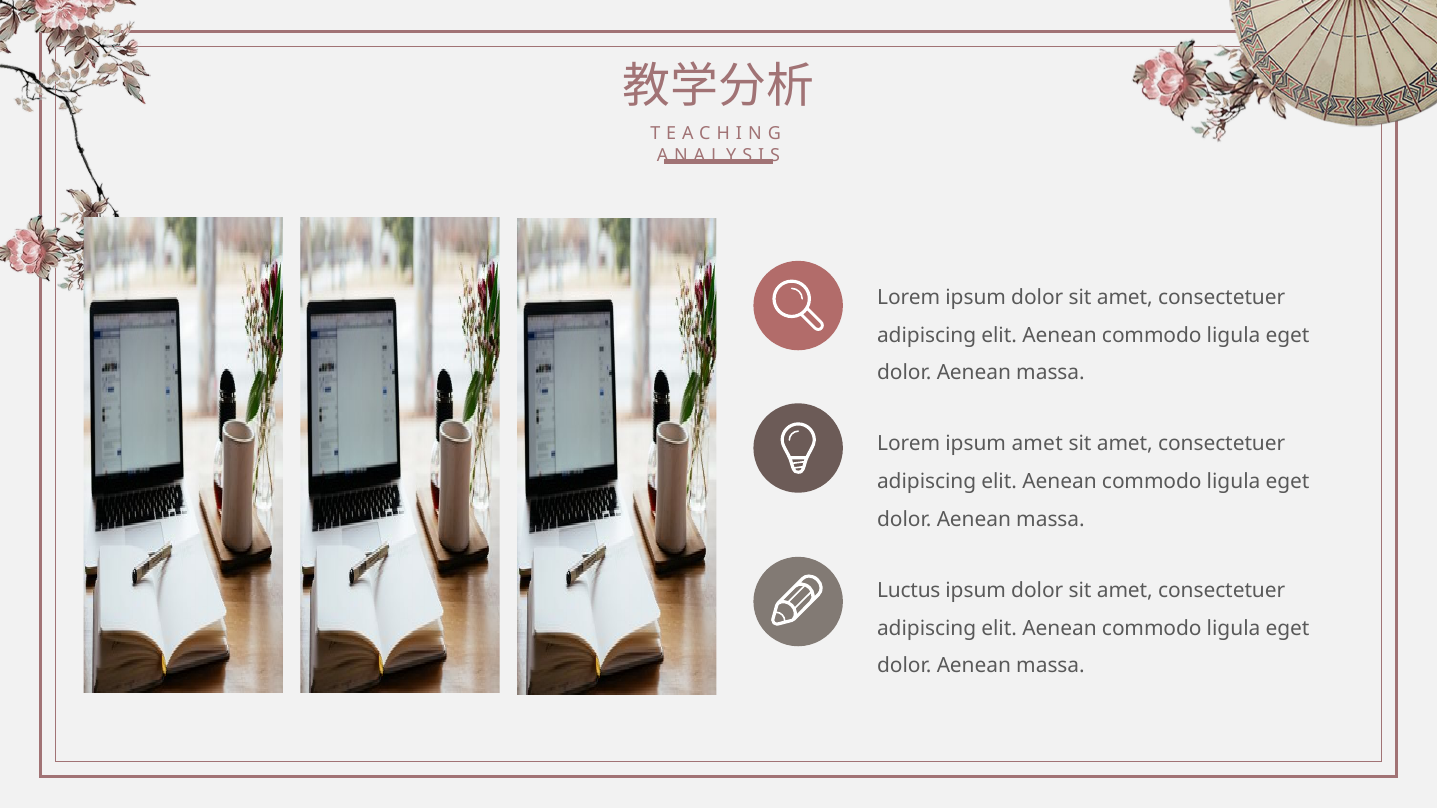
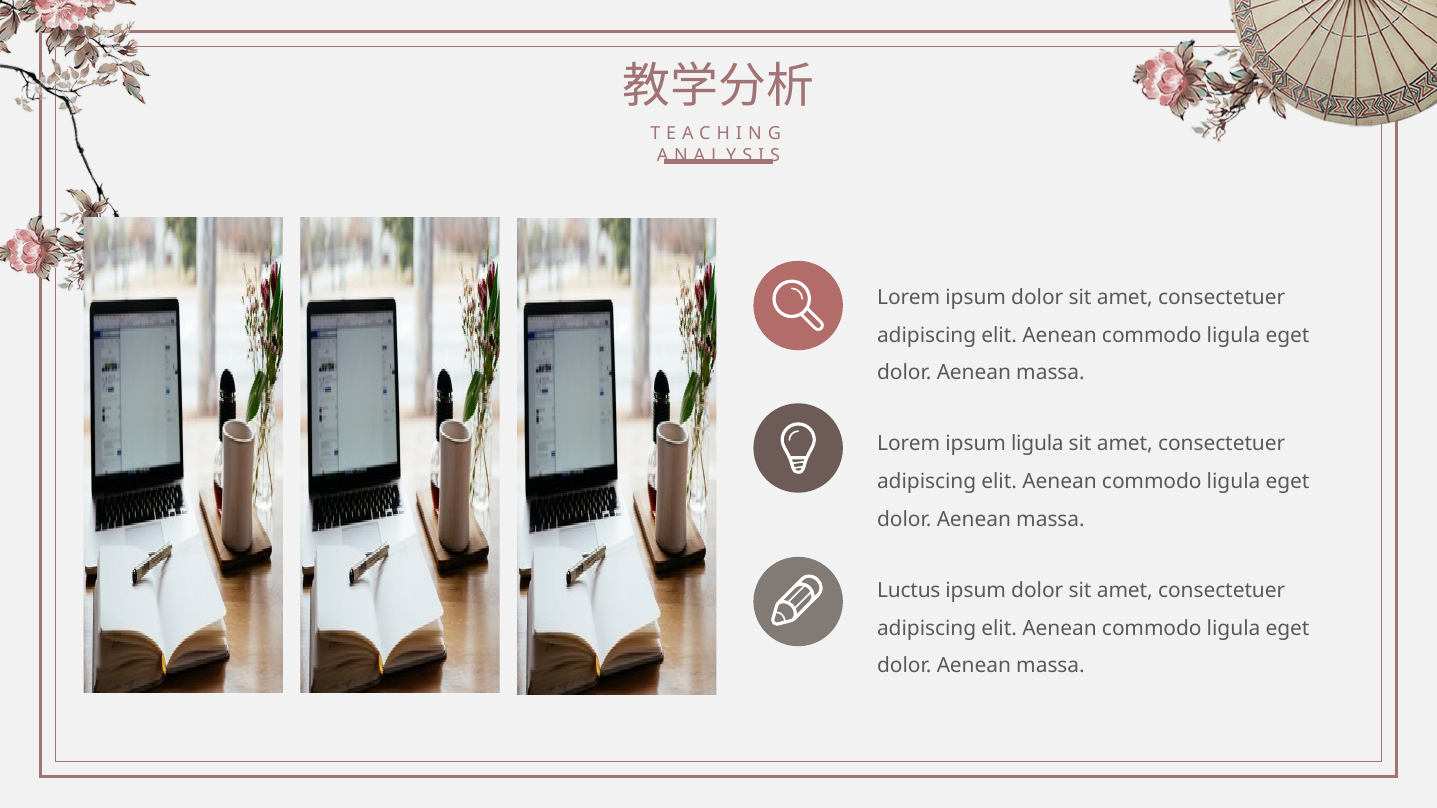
ipsum amet: amet -> ligula (1037, 444)
